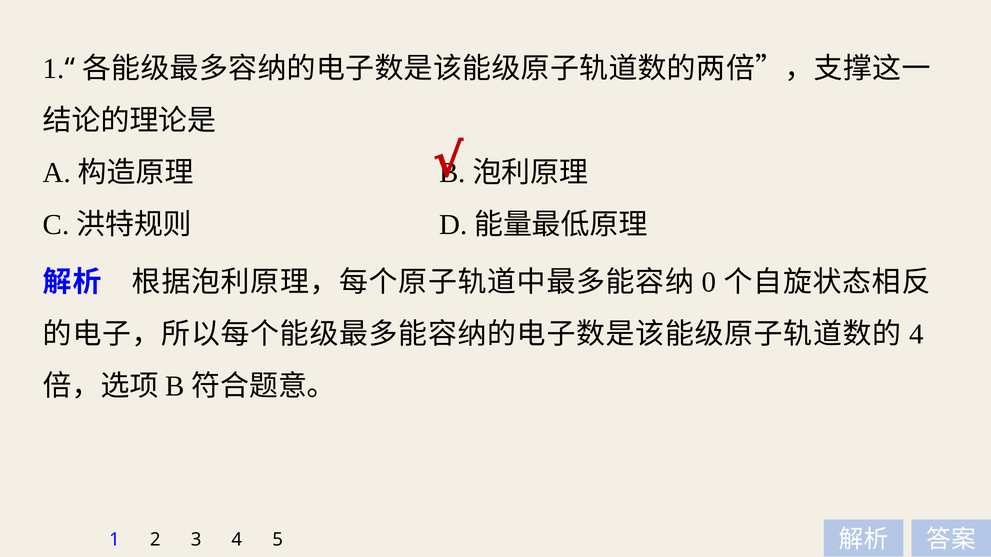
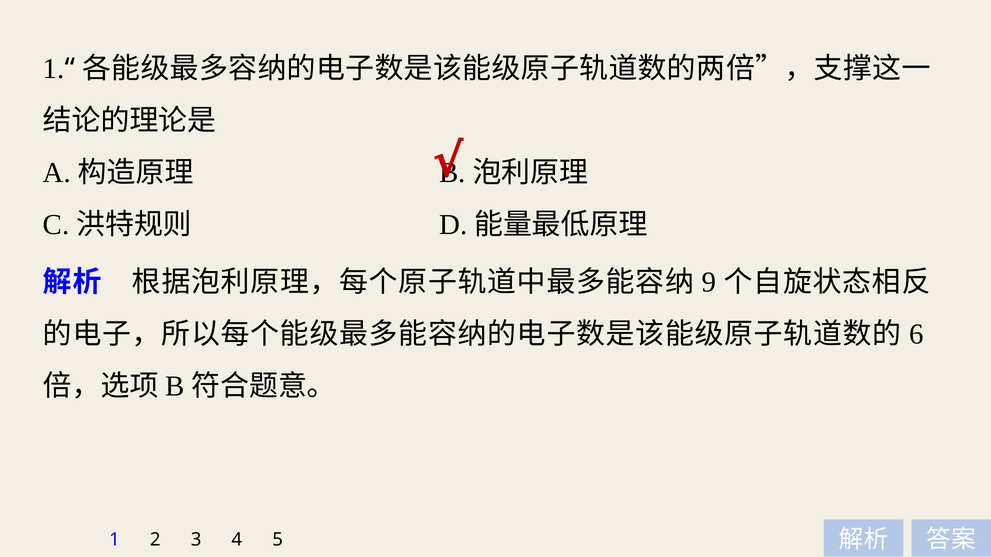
0: 0 -> 9 (709, 282)
4: 4 -> 6 (916, 335)
